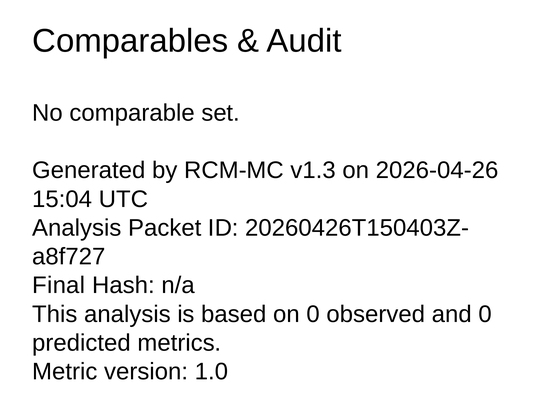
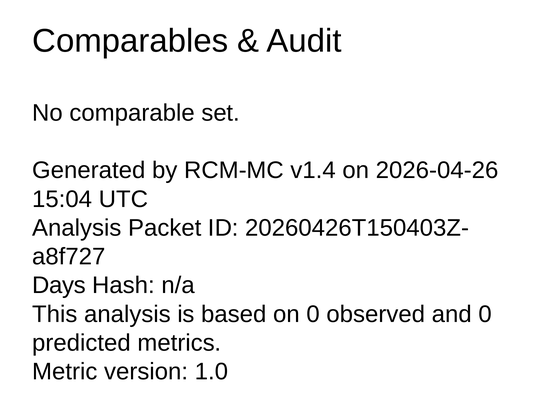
v1.3: v1.3 -> v1.4 (313, 171)
Final: Final -> Days (59, 286)
